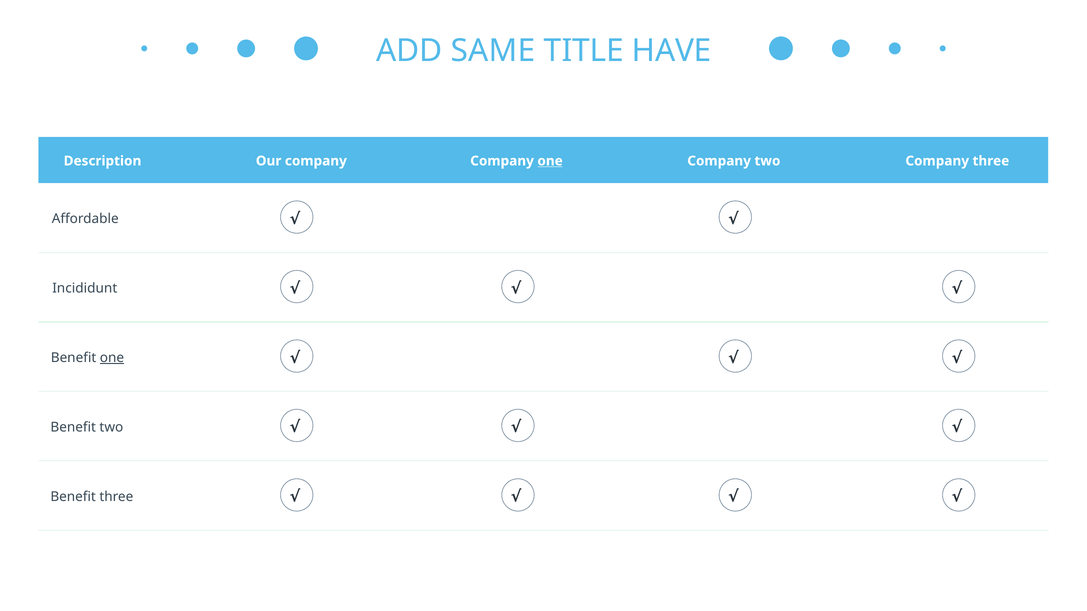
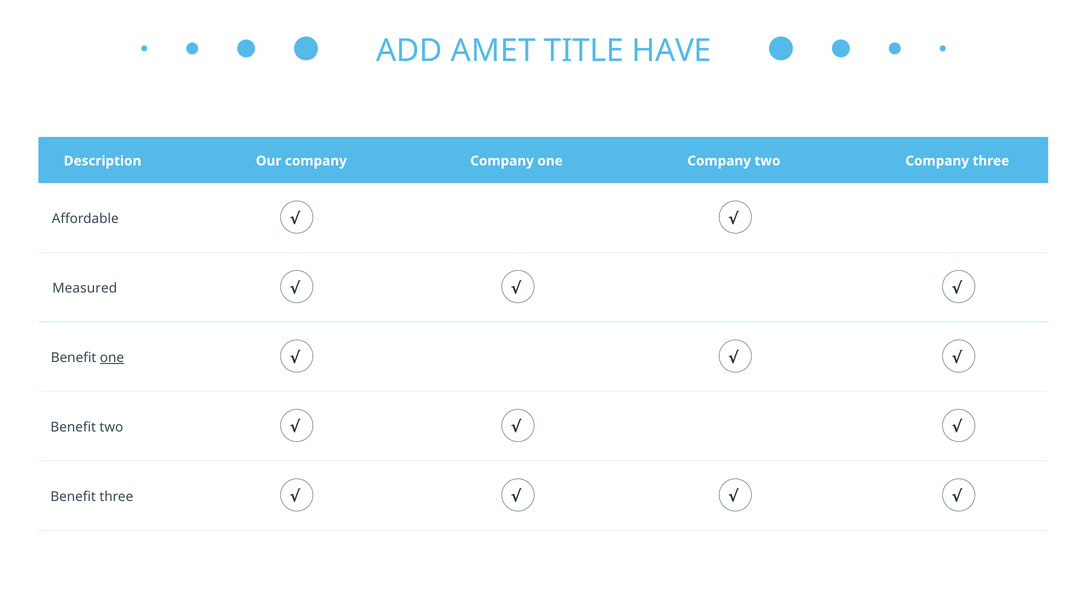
SAME: SAME -> AMET (493, 51)
one underline: present -> none (550, 161)
Incididunt: Incididunt -> Measured (85, 288)
